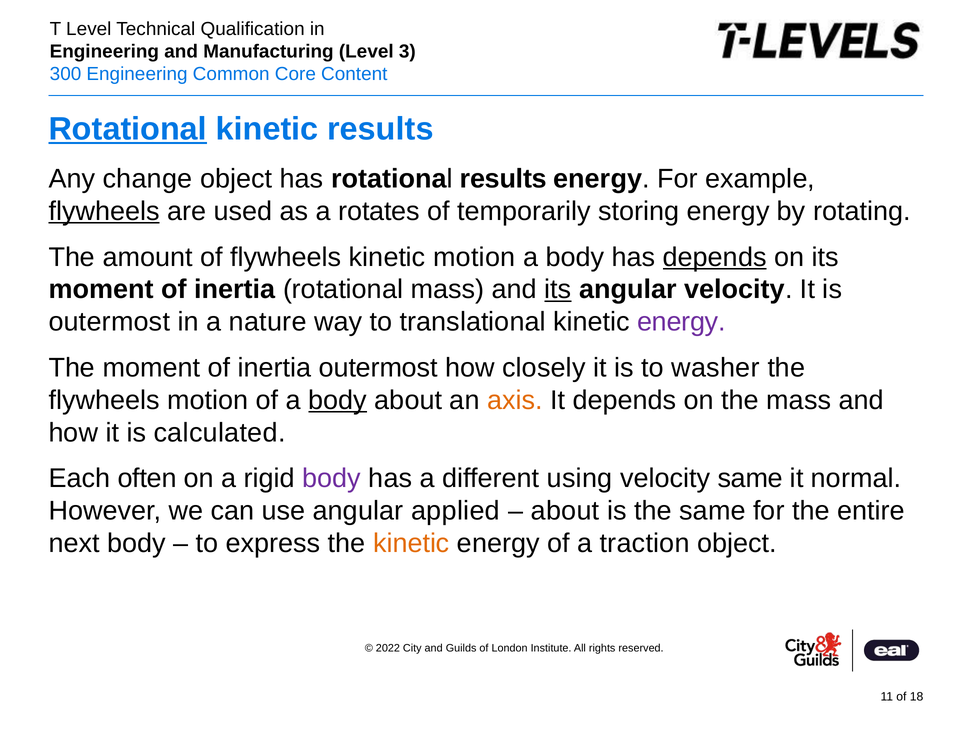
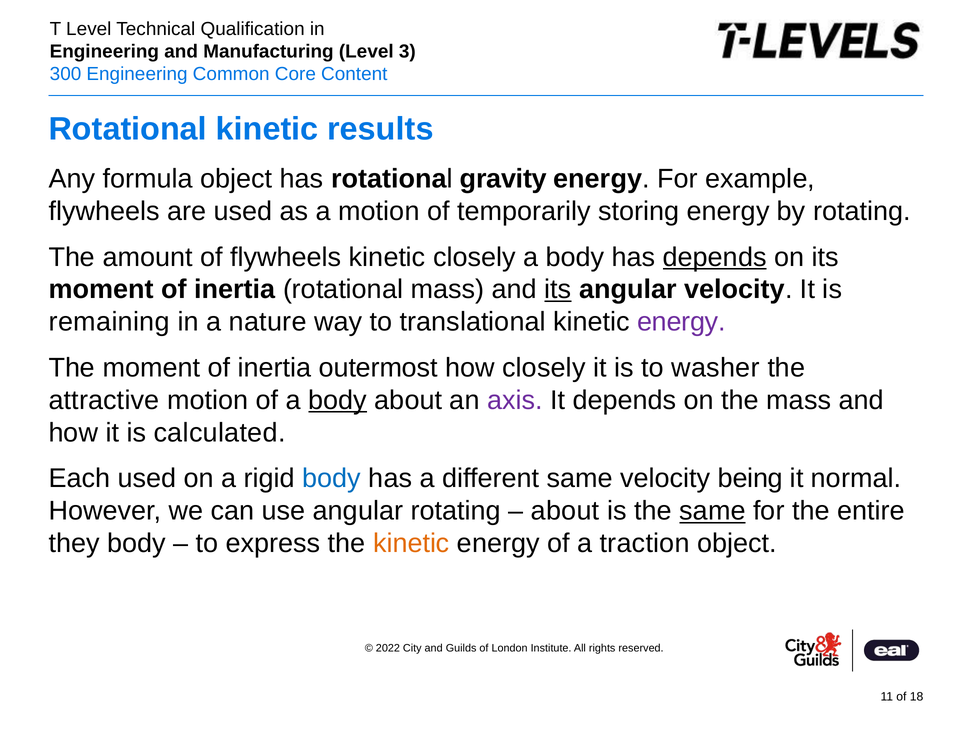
Rotational underline: present -> none (128, 129)
change: change -> formula (148, 179)
rotational results: results -> gravity (503, 179)
flywheels underline: present -> none (104, 211)
a rotates: rotates -> motion (379, 211)
kinetic motion: motion -> closely (474, 257)
outermost: outermost -> remaining (109, 322)
flywheels: flywheels -> attractive (104, 400)
axis colour: orange -> purple (515, 400)
Each often: often -> used (147, 479)
body colour: purple -> blue (332, 479)
different using: using -> same (580, 479)
velocity same: same -> being (750, 479)
angular applied: applied -> rotating (456, 511)
same underline: none -> present (712, 511)
next: next -> they (74, 543)
